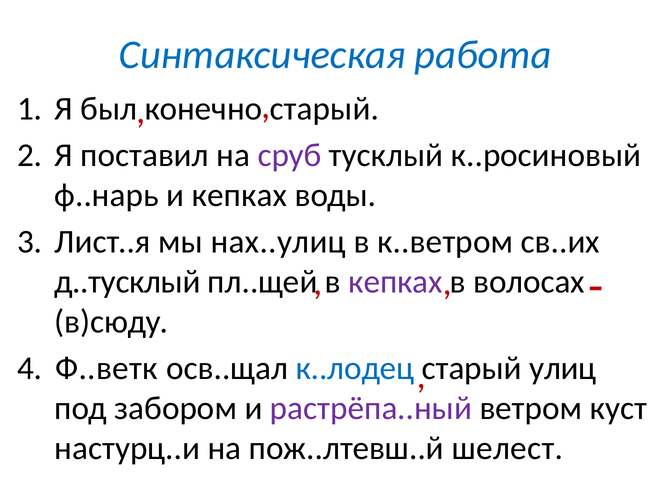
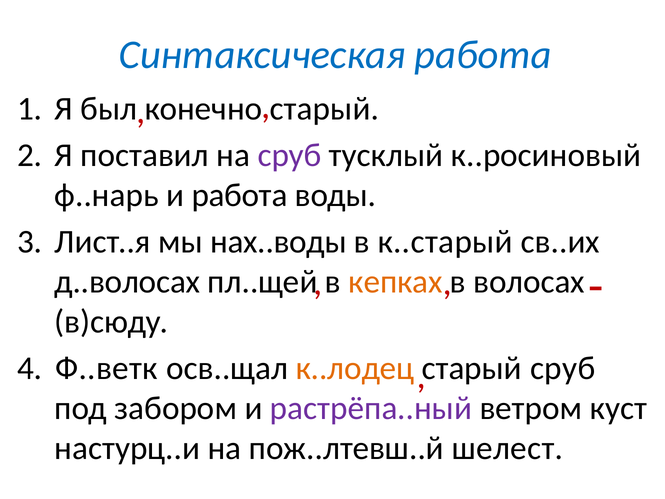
и кепках: кепках -> работа (240, 195)
нах..улиц: нах..улиц -> нах..воды (279, 242)
к..ветром: к..ветром -> к..старый (445, 242)
д..тусклый: д..тусклый -> д..волосах (127, 282)
кепках colour: purple -> orange (395, 282)
к..лодец colour: blue -> orange (355, 368)
улиц: улиц -> сруб (563, 368)
